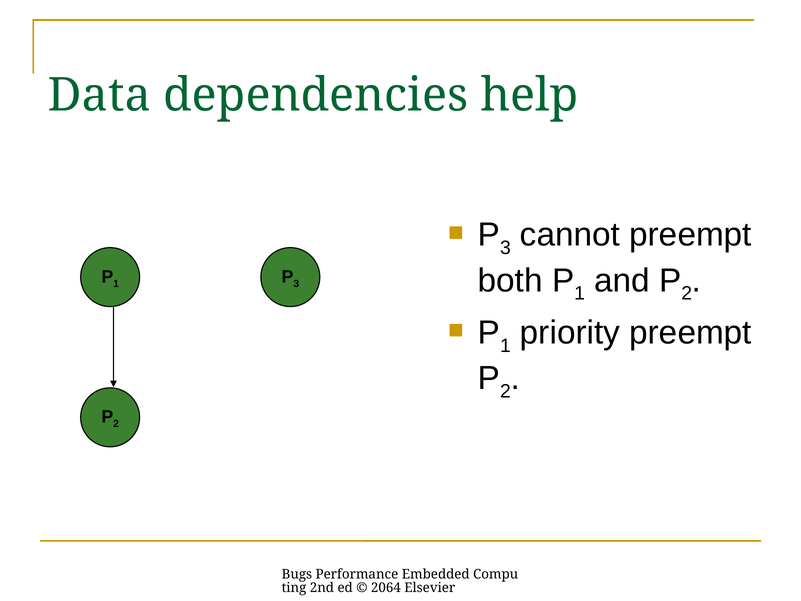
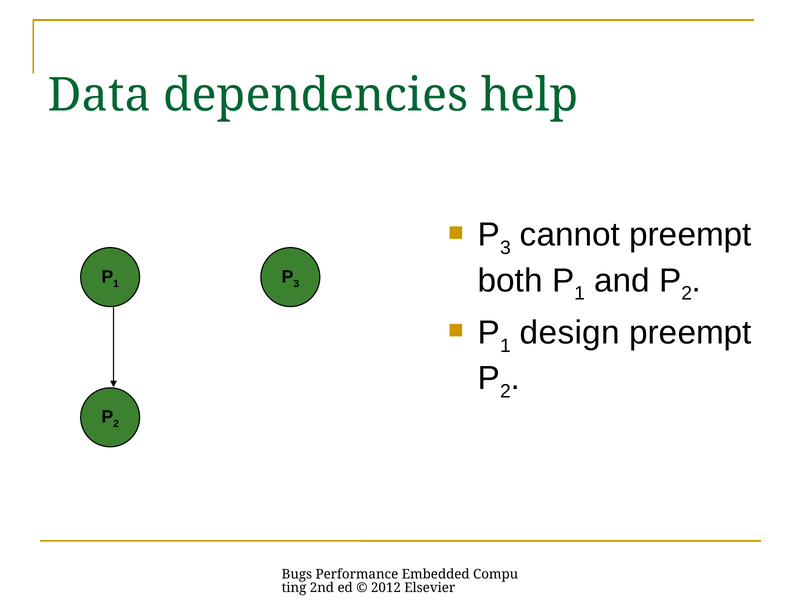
priority: priority -> design (570, 333)
2064: 2064 -> 2012 (386, 587)
